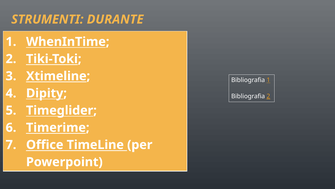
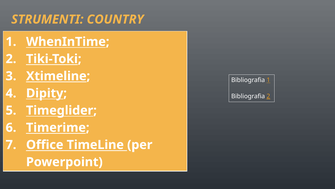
DURANTE: DURANTE -> COUNTRY (115, 19)
